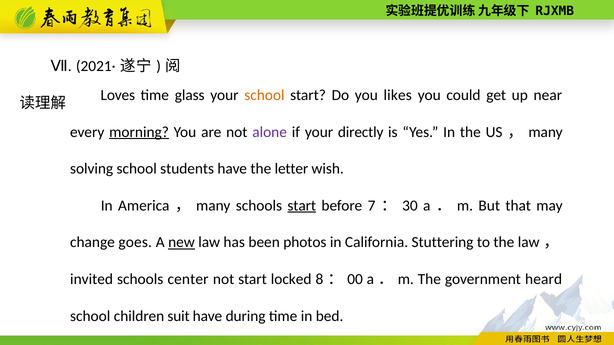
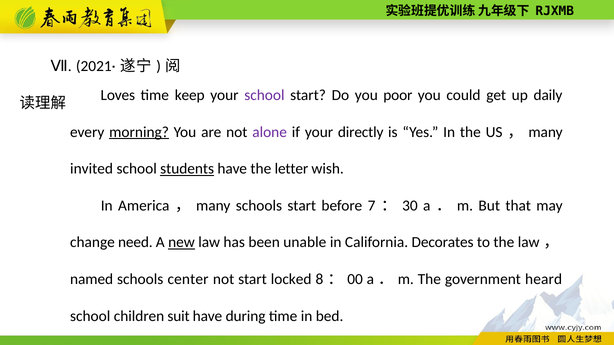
glass: glass -> keep (190, 95)
school colour: orange -> purple (264, 95)
likes: likes -> poor (398, 95)
near: near -> daily (548, 95)
solving: solving -> invited (92, 169)
students underline: none -> present (187, 169)
start underline: present -> none (302, 206)
goes: goes -> need (135, 243)
photos: photos -> unable (305, 243)
Stuttering: Stuttering -> Decorates (443, 243)
invited: invited -> named (92, 280)
